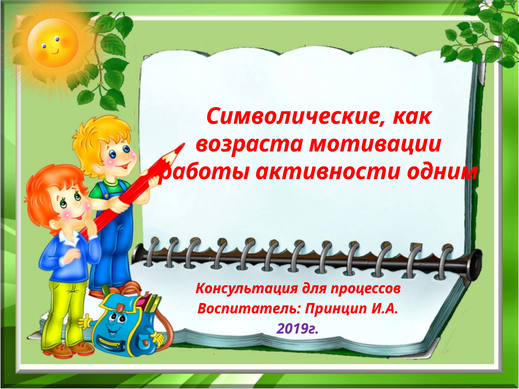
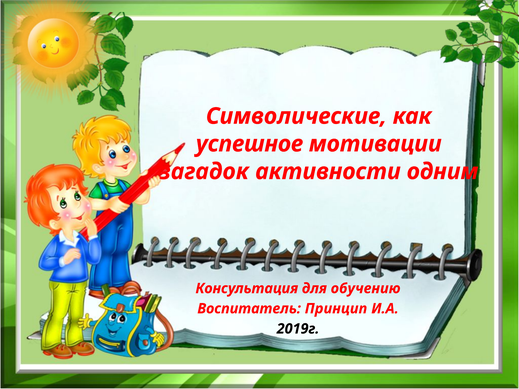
возраста: возраста -> успешное (249, 144)
работы: работы -> загадок (204, 172)
процессов: процессов -> обучению (366, 289)
2019г colour: purple -> black (298, 329)
